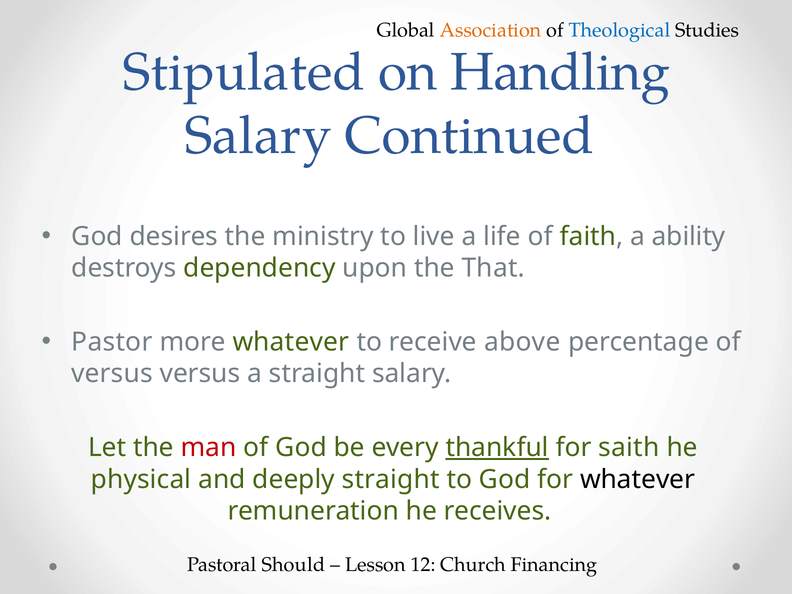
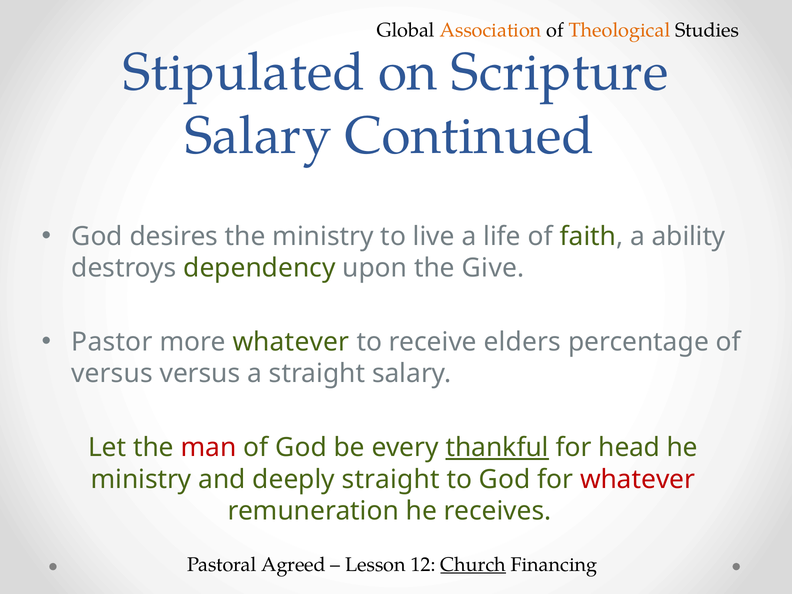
Theological colour: blue -> orange (620, 30)
Handling: Handling -> Scripture (560, 72)
That: That -> Give (493, 268)
above: above -> elders (522, 342)
saith: saith -> head (629, 448)
physical: physical -> ministry (141, 479)
whatever colour: black -> red (638, 479)
Should: Should -> Agreed (294, 564)
Church underline: none -> present (473, 564)
